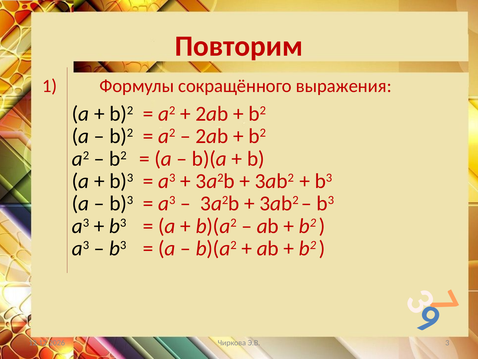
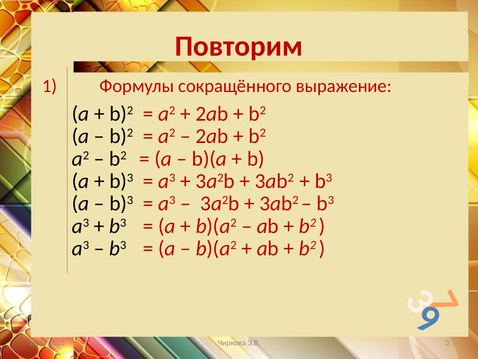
выражения: выражения -> выражение (344, 86)
